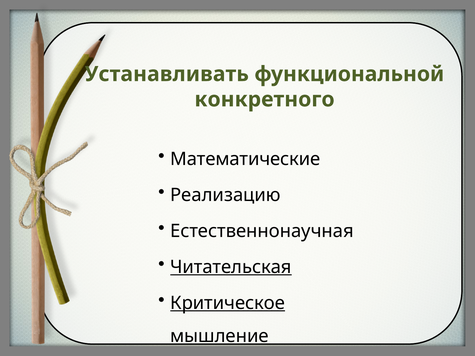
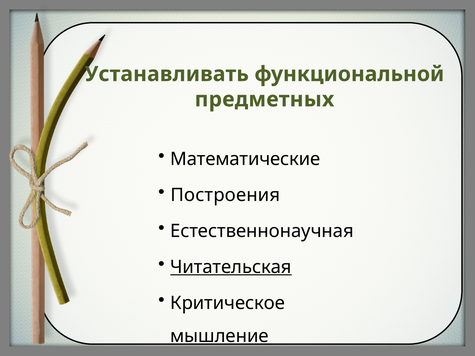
конкретного: конкретного -> предметных (264, 100)
Реализацию: Реализацию -> Построения (225, 195)
Критическое underline: present -> none (228, 303)
